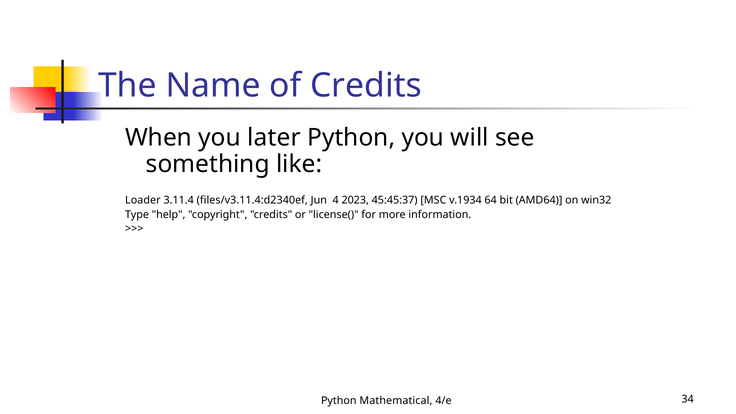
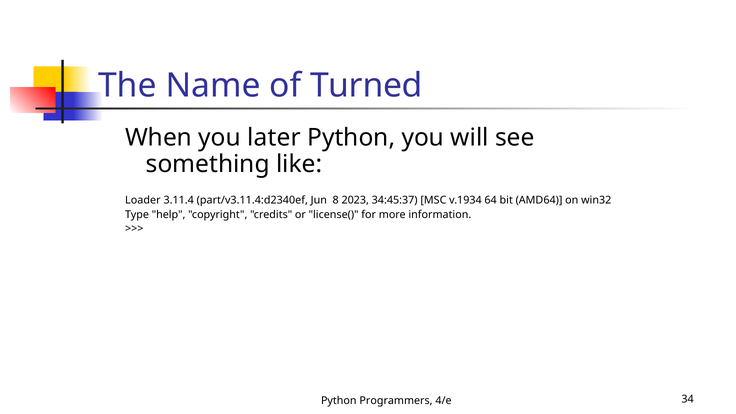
of Credits: Credits -> Turned (366, 86)
files/v3.11.4:d2340ef: files/v3.11.4:d2340ef -> part/v3.11.4:d2340ef (252, 200)
4: 4 -> 8 (336, 200)
45:45:37: 45:45:37 -> 34:45:37 (395, 200)
Mathematical: Mathematical -> Programmers (396, 401)
